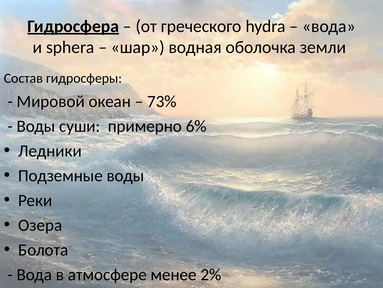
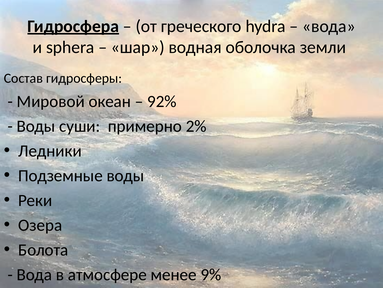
73%: 73% -> 92% (162, 101)
6%: 6% -> 2% (196, 126)
2%: 2% -> 9% (211, 274)
